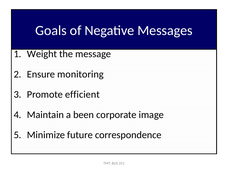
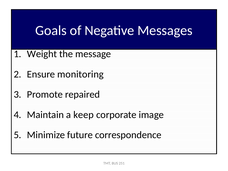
efficient: efficient -> repaired (82, 94)
been: been -> keep (84, 115)
